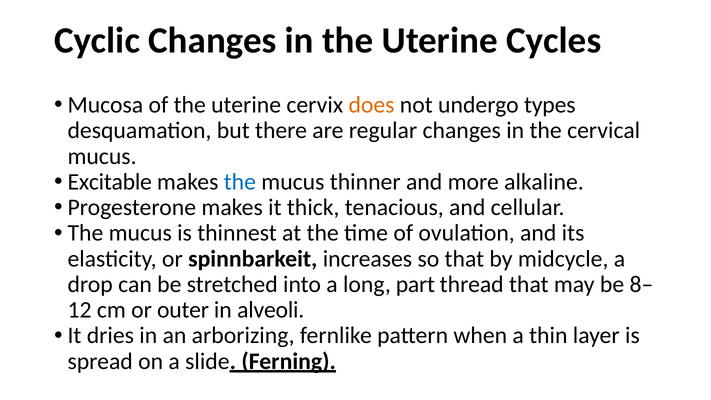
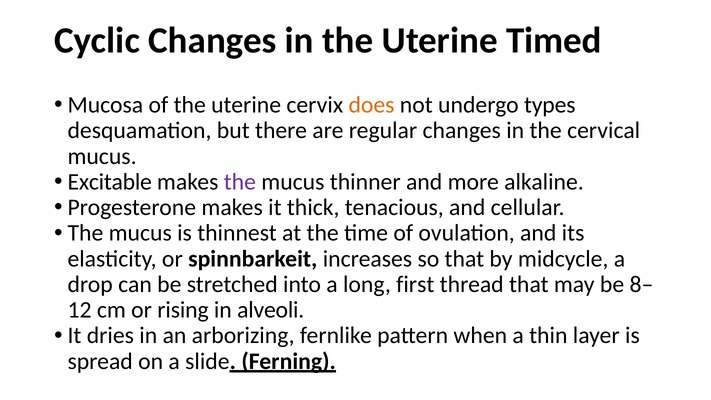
Cycles: Cycles -> Timed (554, 41)
the colour: blue -> purple (240, 182)
part: part -> first (415, 284)
outer: outer -> rising (183, 310)
